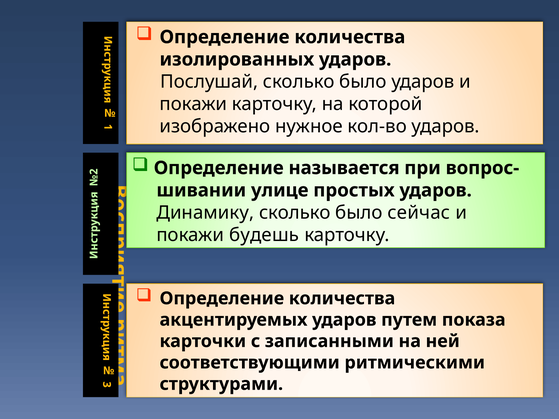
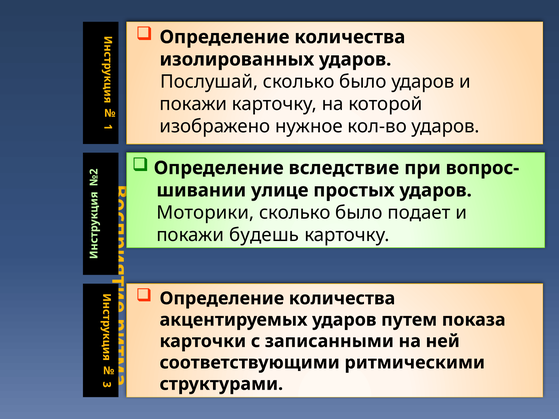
называется: называется -> вследствие (344, 168)
Динамику: Динамику -> Моторики (205, 213)
сейчас: сейчас -> подает (419, 213)
